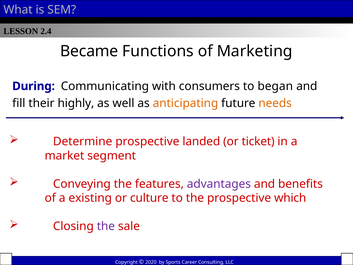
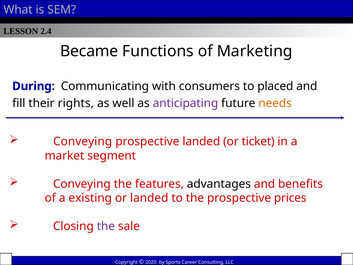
began: began -> placed (275, 86)
highly: highly -> rights (76, 103)
anticipating colour: orange -> purple (185, 103)
Determine: Determine -> Conveying (83, 141)
advantages colour: purple -> black (219, 184)
or culture: culture -> landed (149, 198)
which: which -> prices (290, 198)
